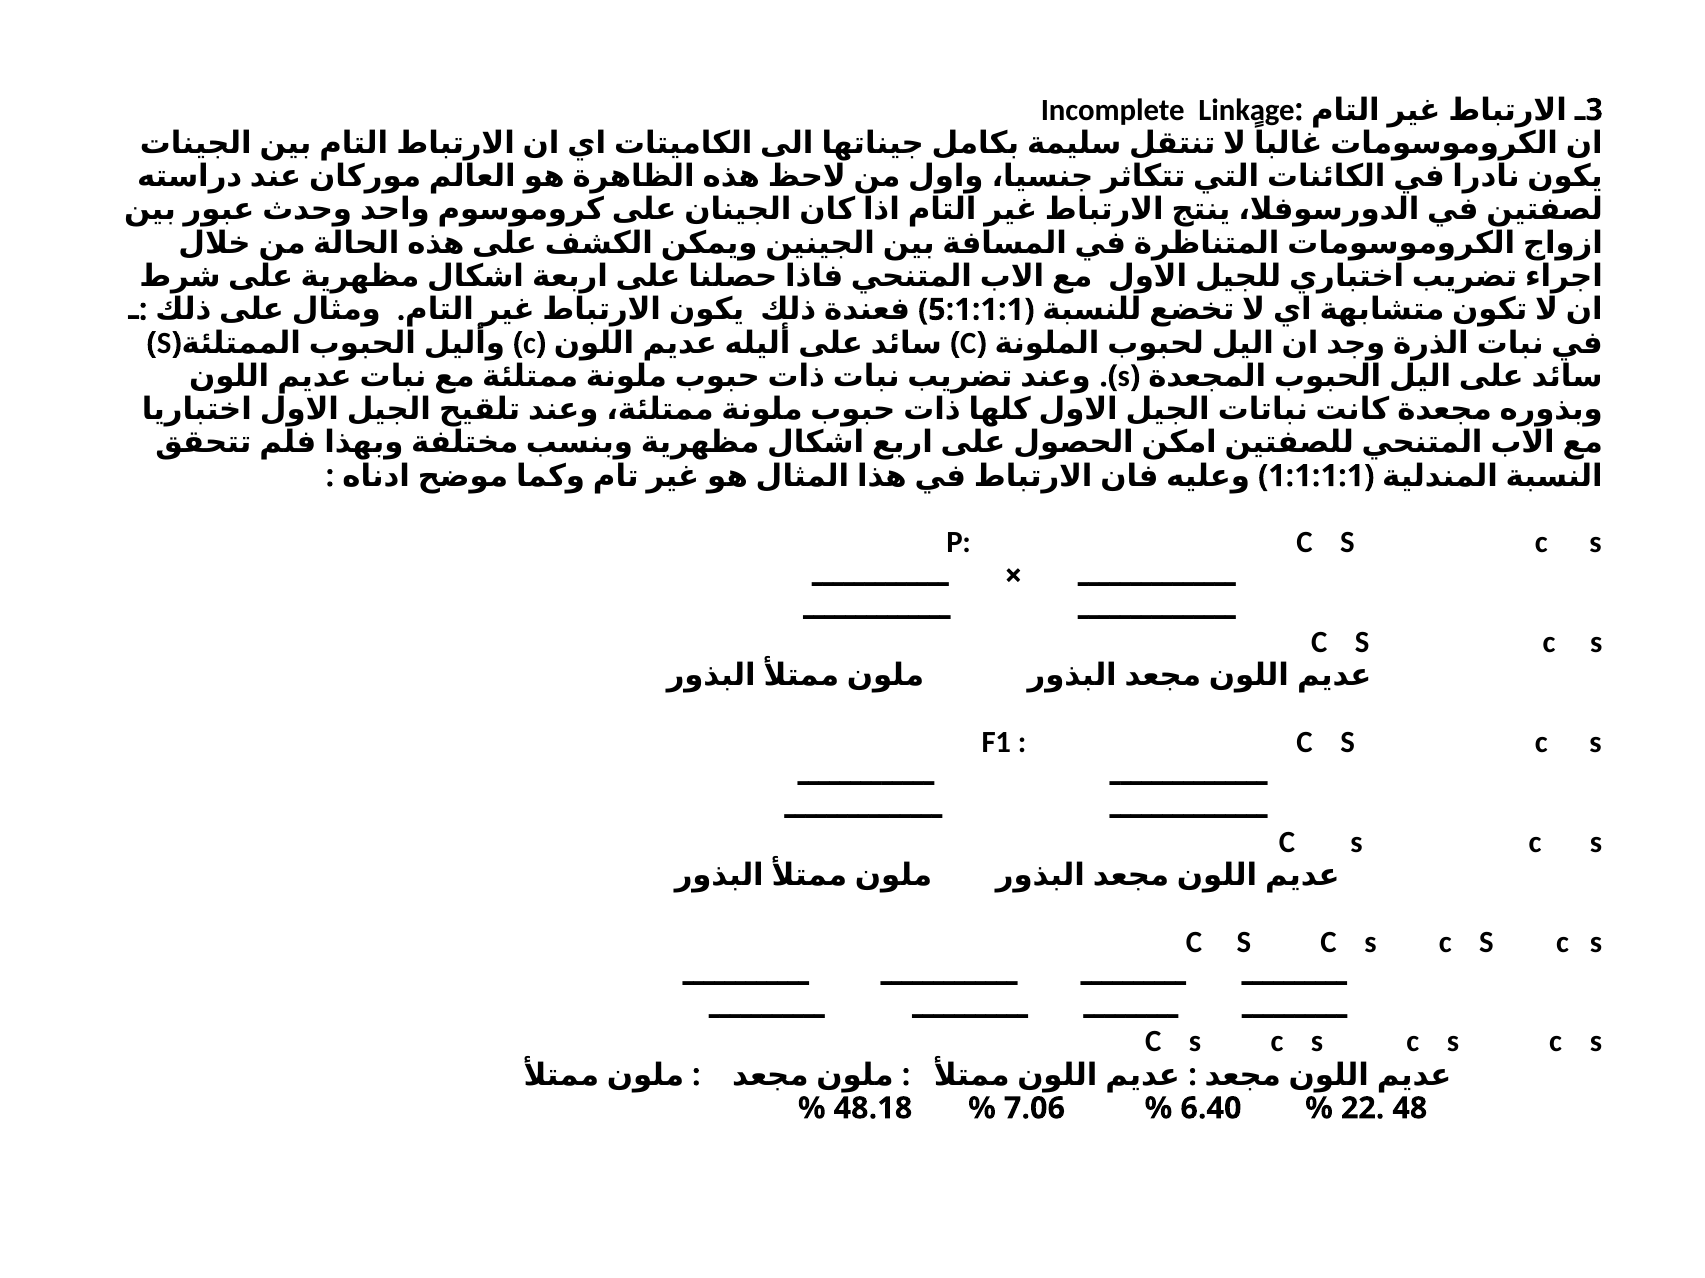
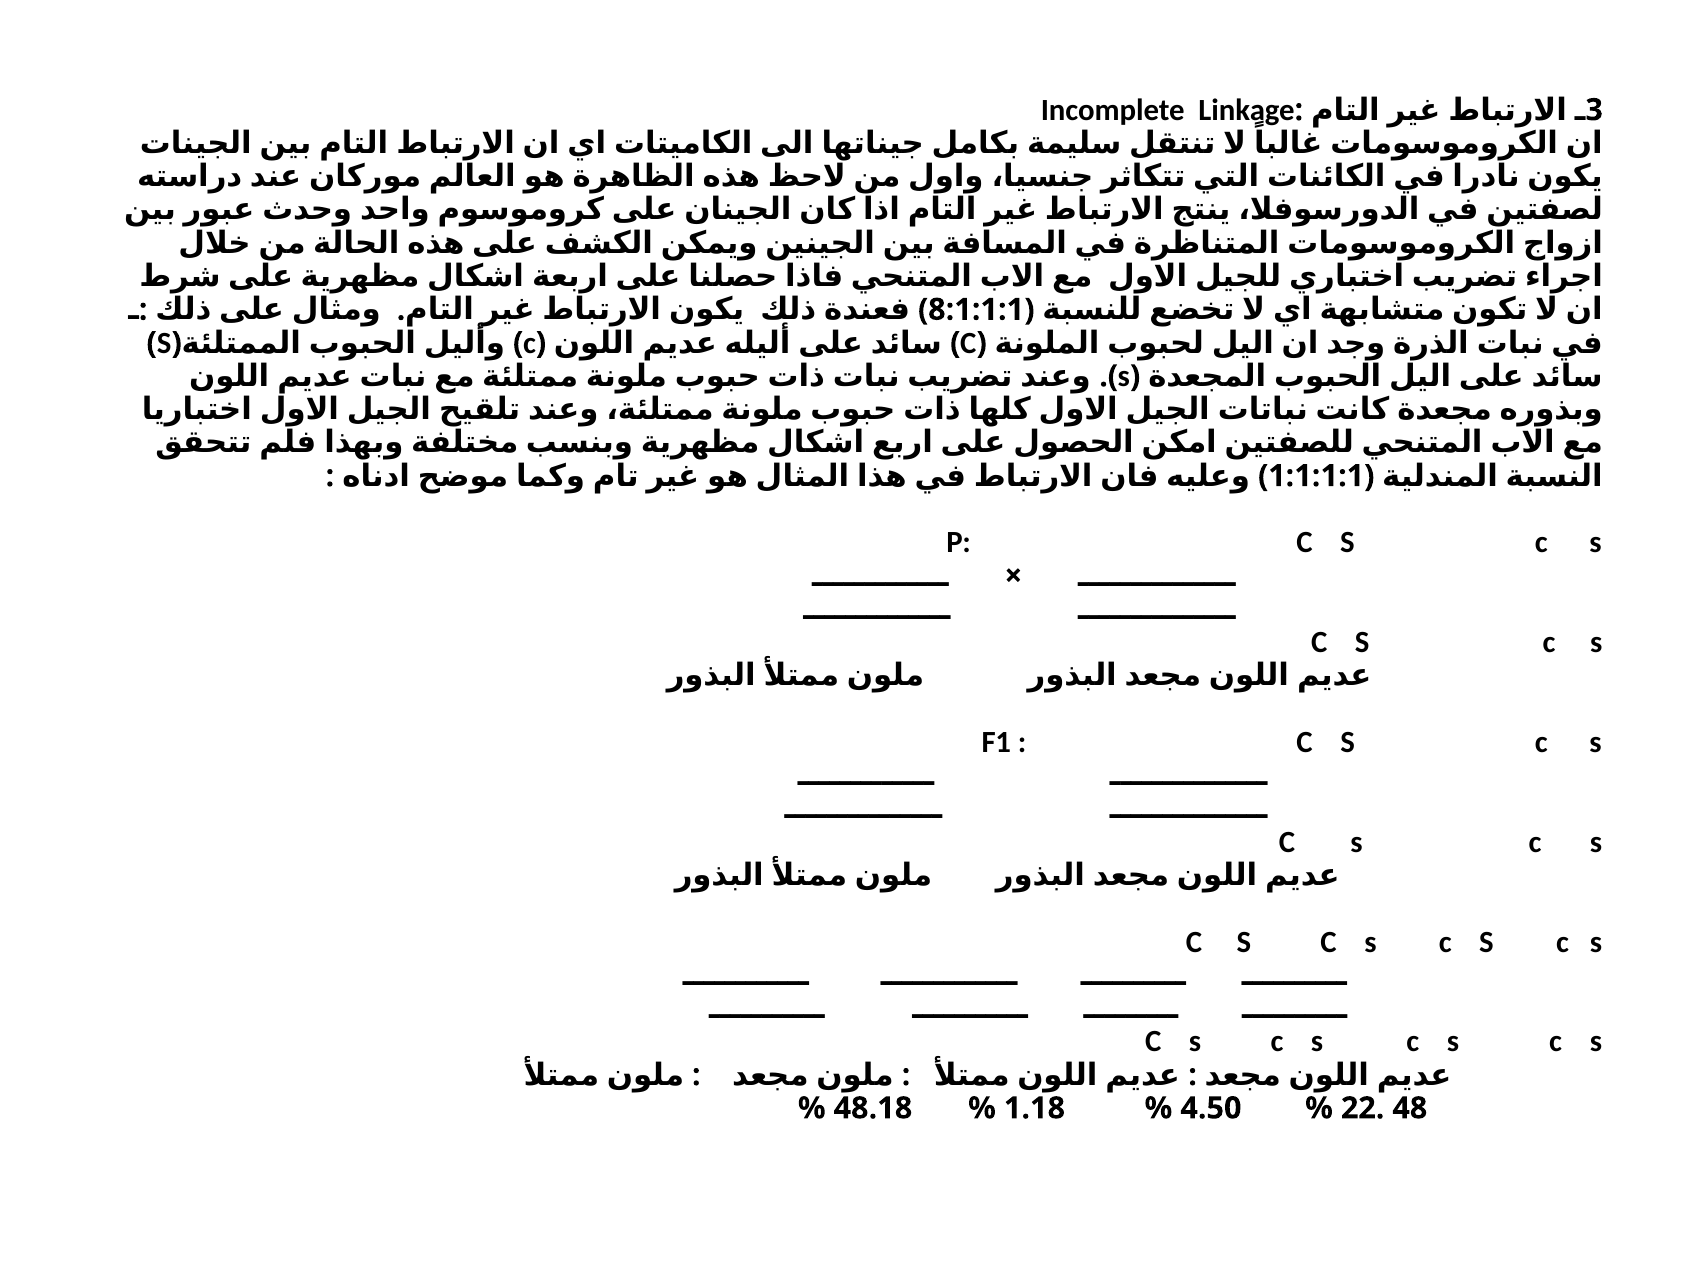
5:1:1:1: 5:1:1:1 -> 8:1:1:1 (976, 310)
7.06: 7.06 -> 1.18 (1034, 1109)
6.40: 6.40 -> 4.50 (1211, 1109)
